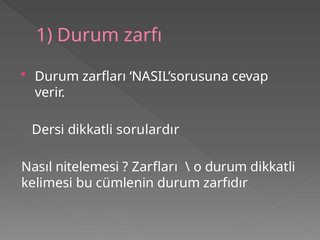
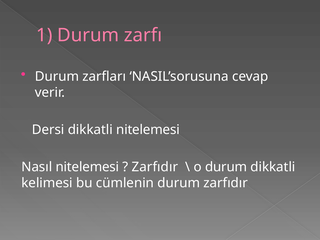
dikkatli sorulardır: sorulardır -> nitelemesi (148, 130)
Zarfları: Zarfları -> Zarfıdır (155, 167)
